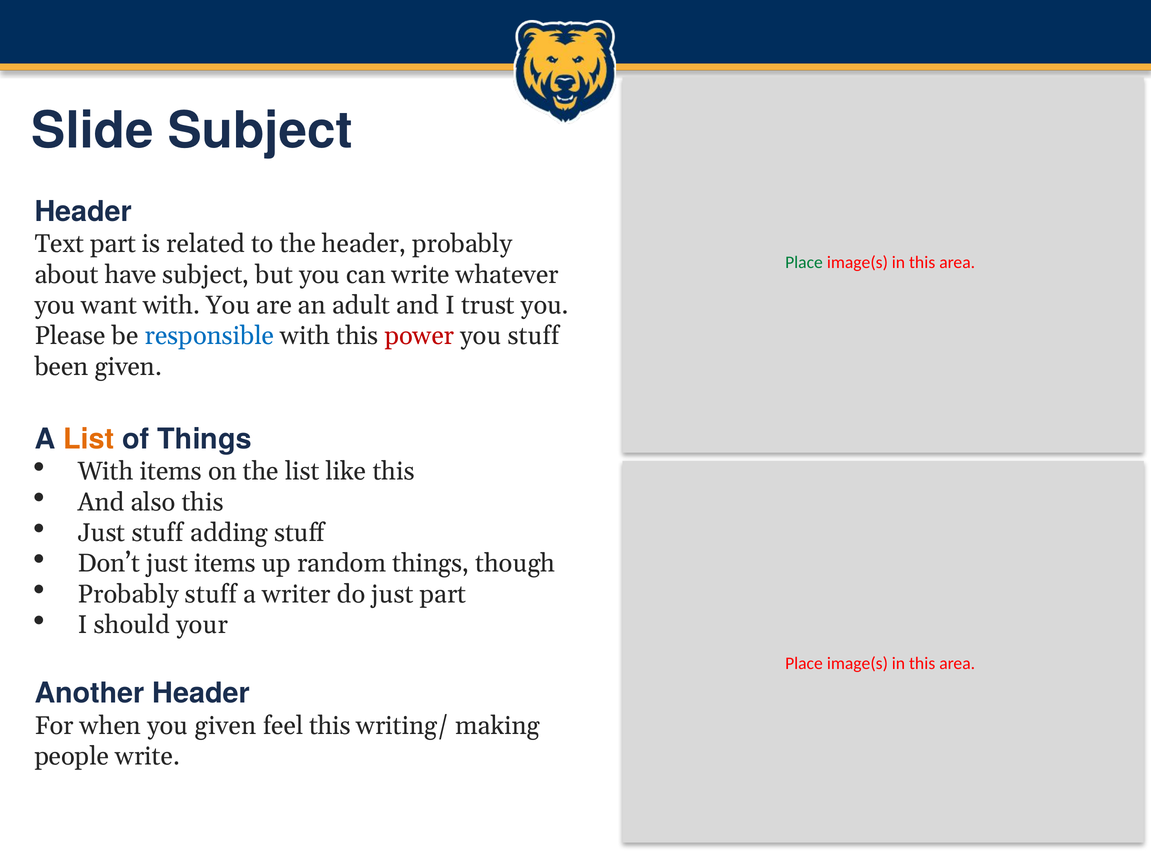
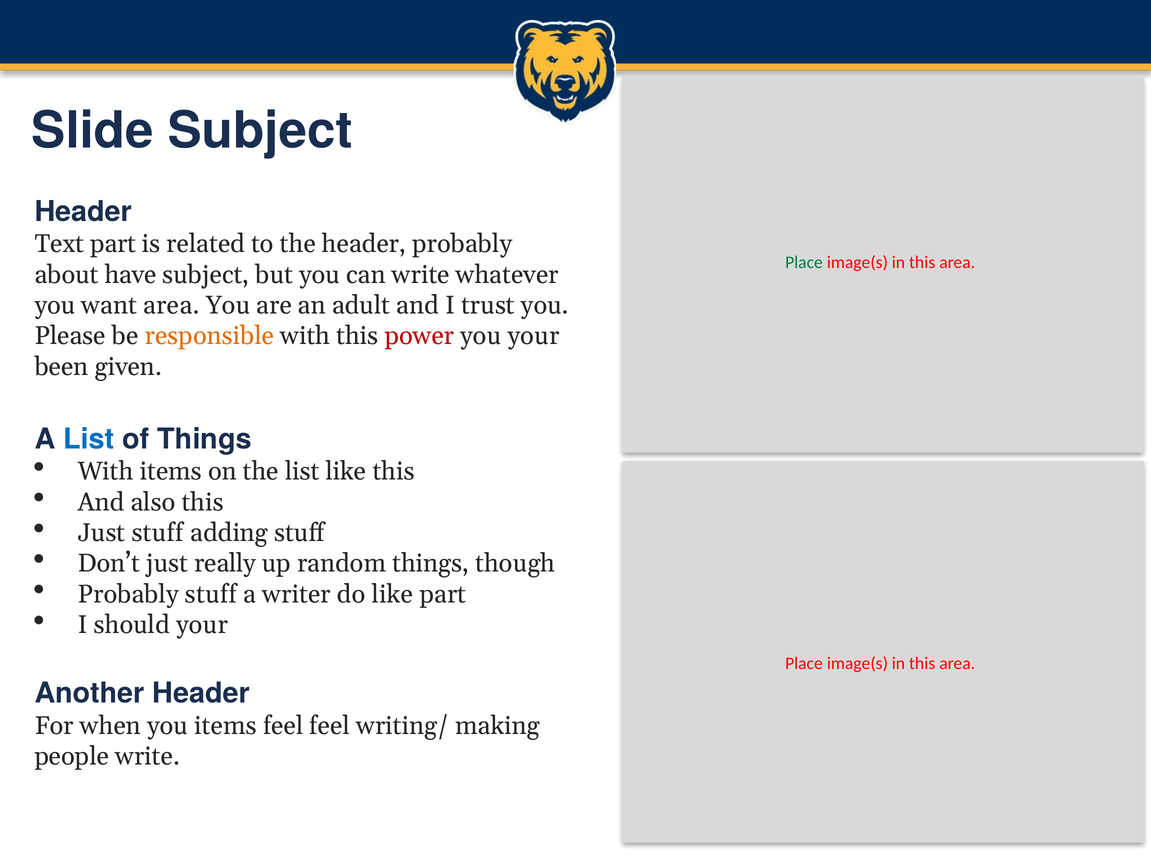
want with: with -> area (171, 305)
responsible colour: blue -> orange (209, 336)
you stuff: stuff -> your (534, 336)
List colour: orange -> blue (89, 439)
just items: items -> really (225, 564)
do just: just -> like (392, 594)
you given: given -> items (226, 726)
feel this: this -> feel (330, 726)
